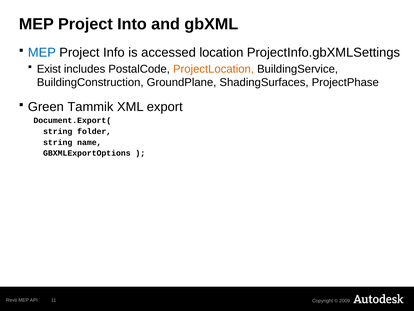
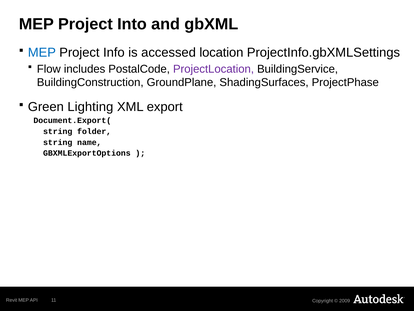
Exist: Exist -> Flow (49, 69)
ProjectLocation colour: orange -> purple (214, 69)
Tammik: Tammik -> Lighting (90, 107)
